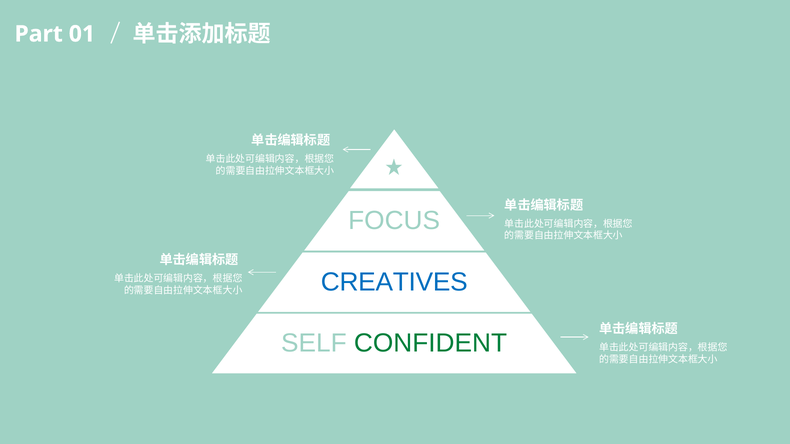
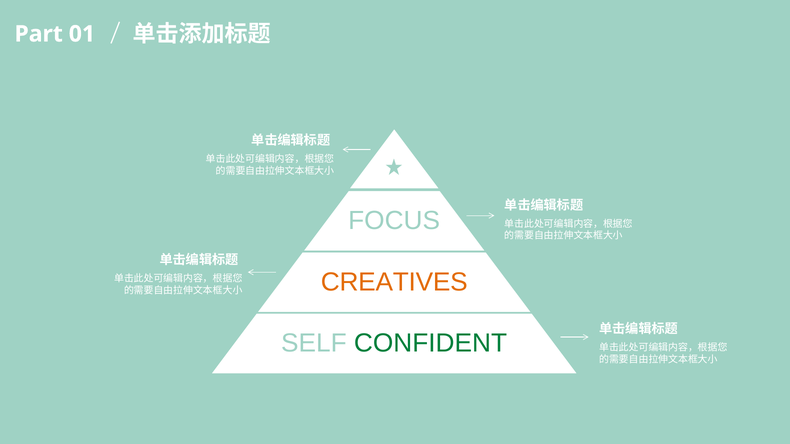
CREATIVES colour: blue -> orange (394, 282)
